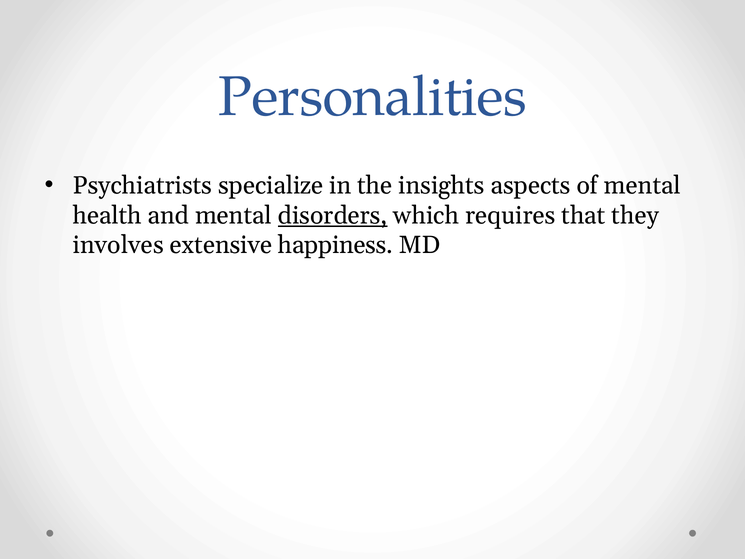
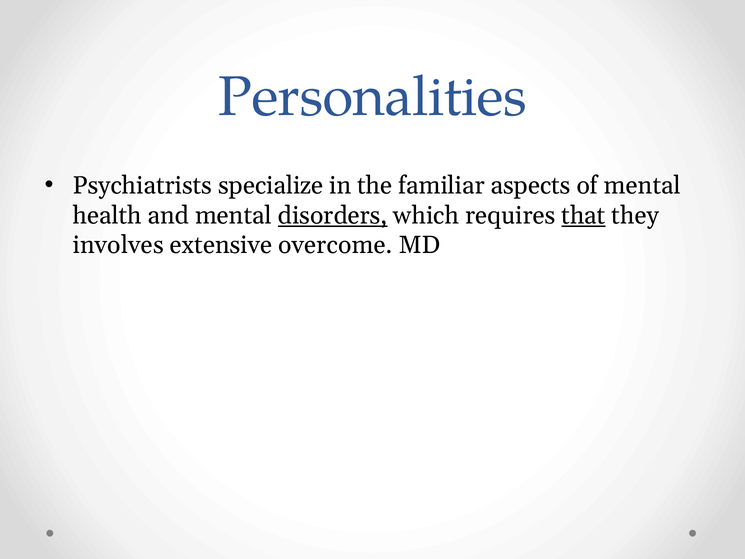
insights: insights -> familiar (442, 186)
that underline: none -> present (583, 215)
happiness: happiness -> overcome (335, 245)
